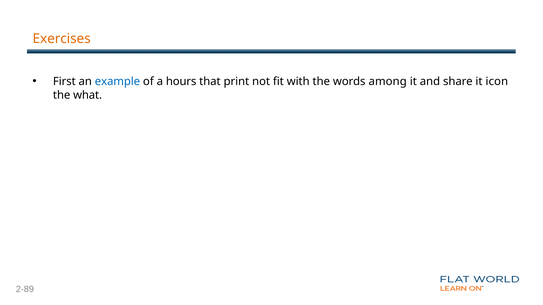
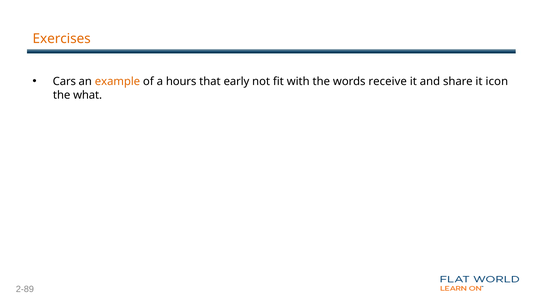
First: First -> Cars (64, 82)
example colour: blue -> orange (117, 82)
print: print -> early (236, 82)
among: among -> receive (388, 82)
